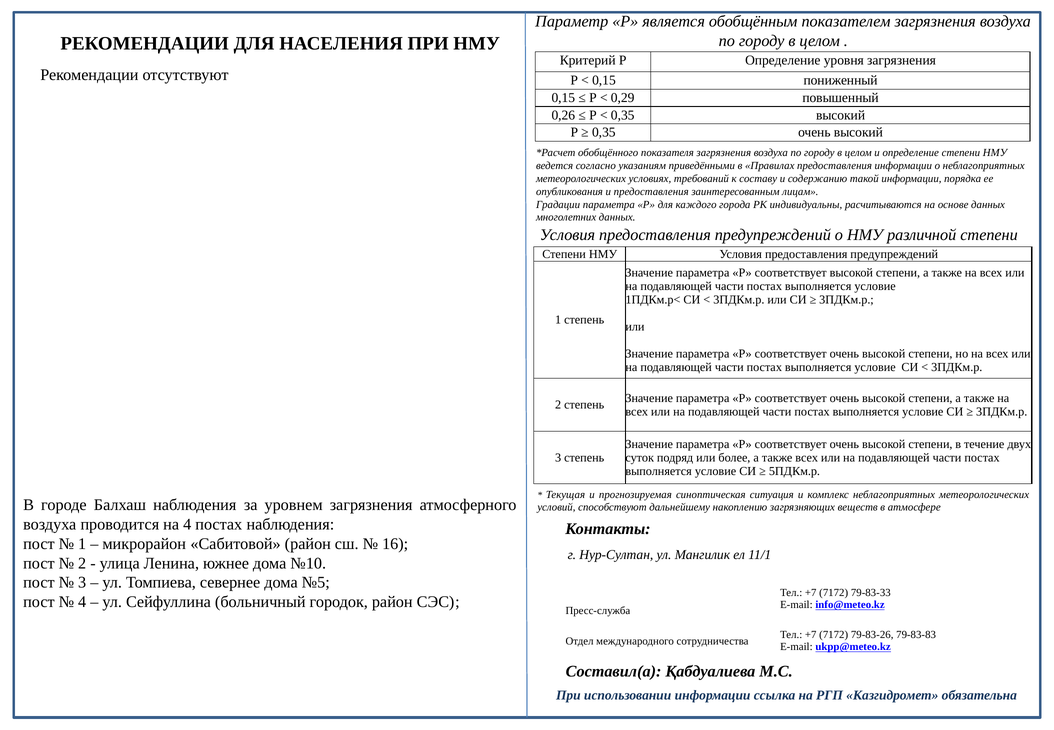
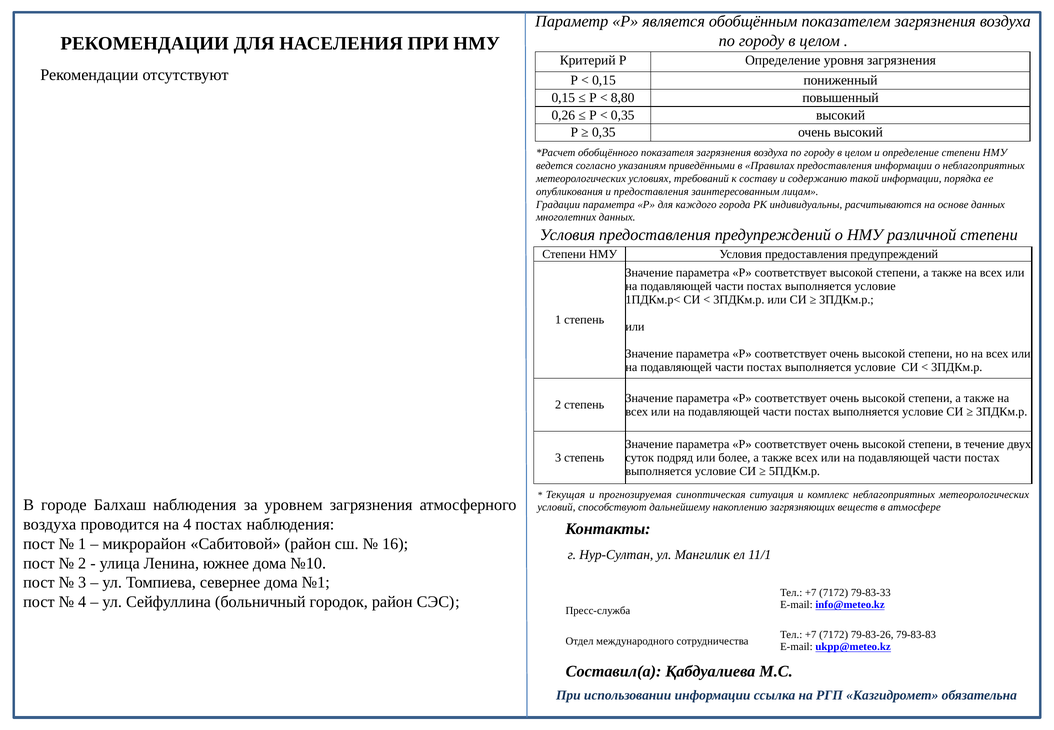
0,29: 0,29 -> 8,80 (623, 98)
№5: №5 -> №1 (316, 582)
